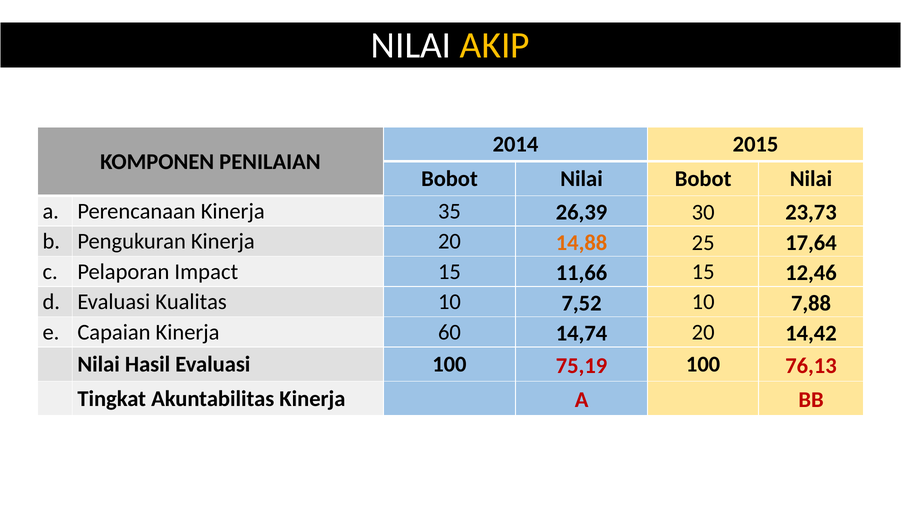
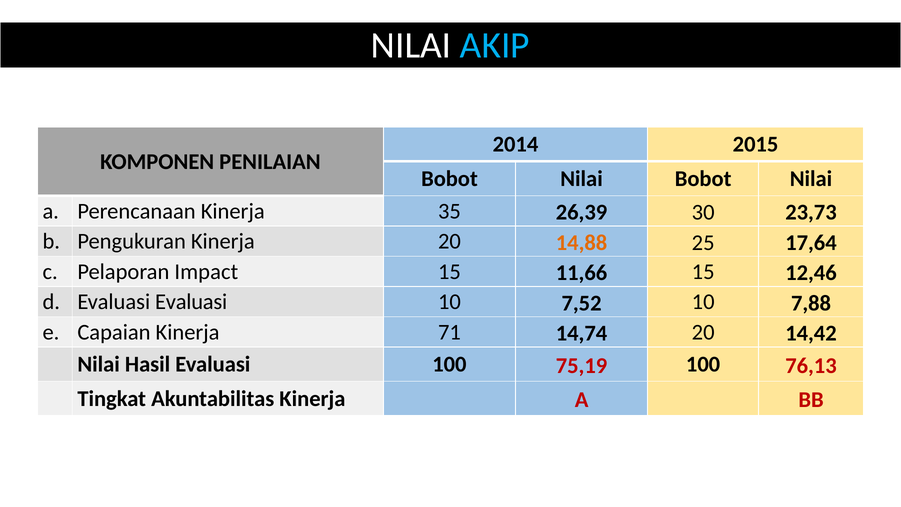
AKIP colour: yellow -> light blue (495, 45)
Evaluasi Kualitas: Kualitas -> Evaluasi (191, 302)
60: 60 -> 71 (449, 332)
